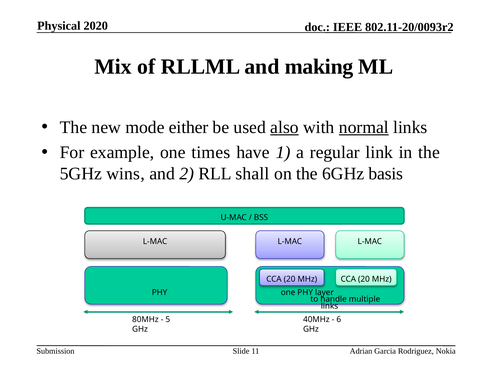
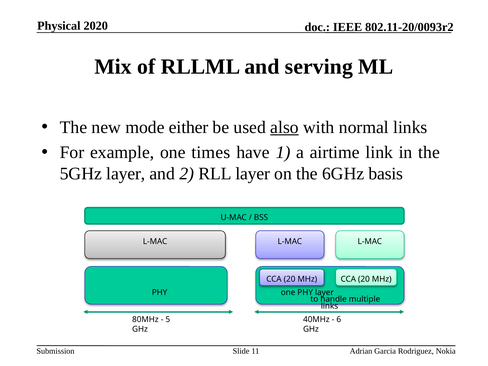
making: making -> serving (319, 67)
normal underline: present -> none (364, 127)
regular: regular -> airtime (335, 153)
5GHz wins: wins -> layer (126, 174)
RLL shall: shall -> layer (253, 174)
